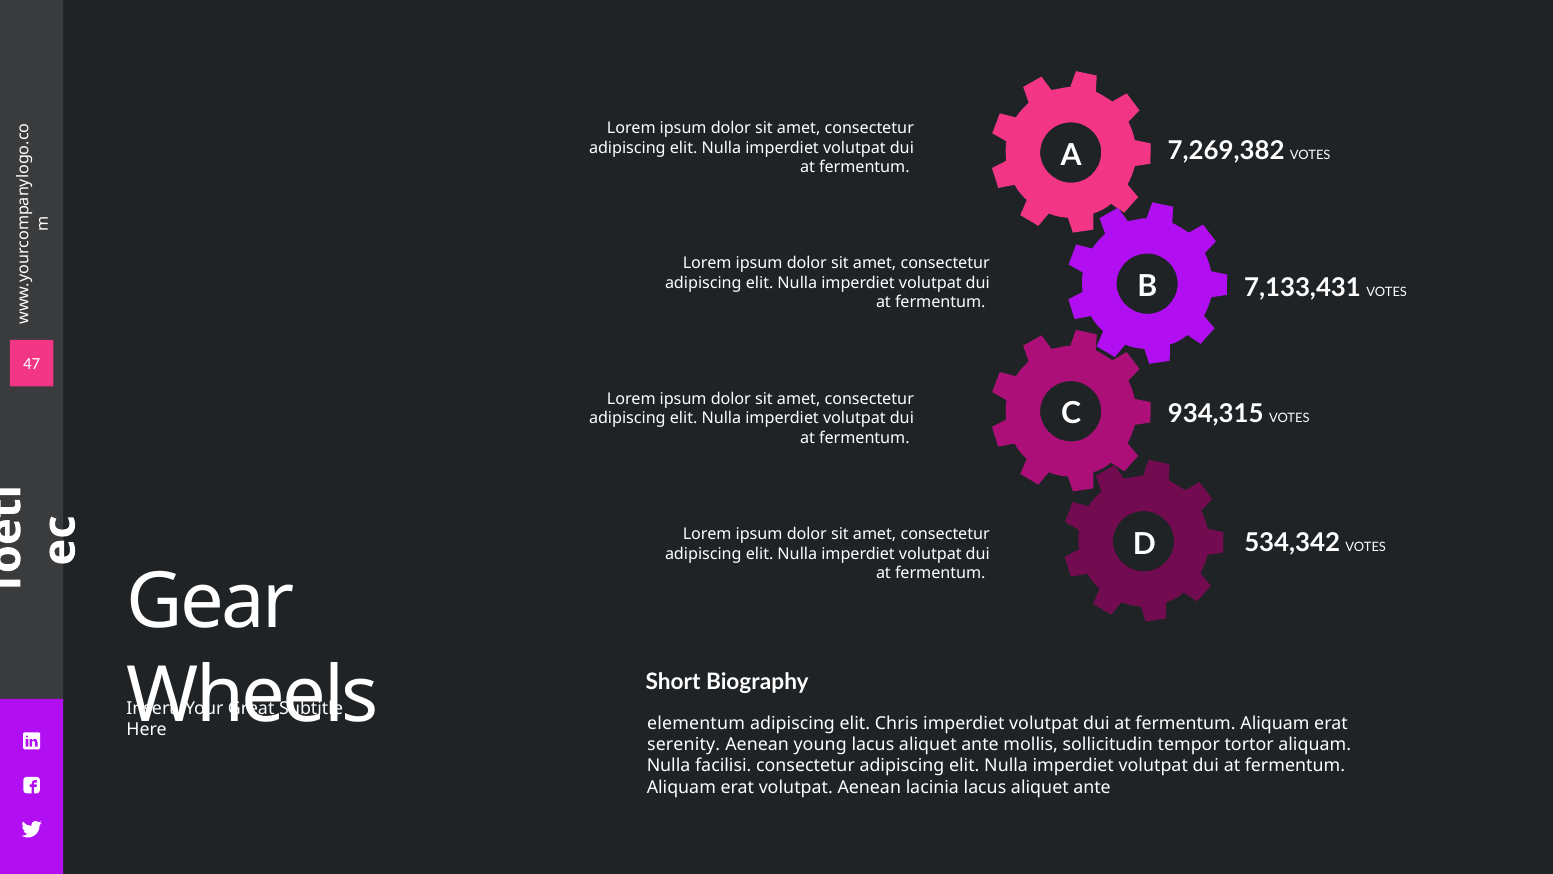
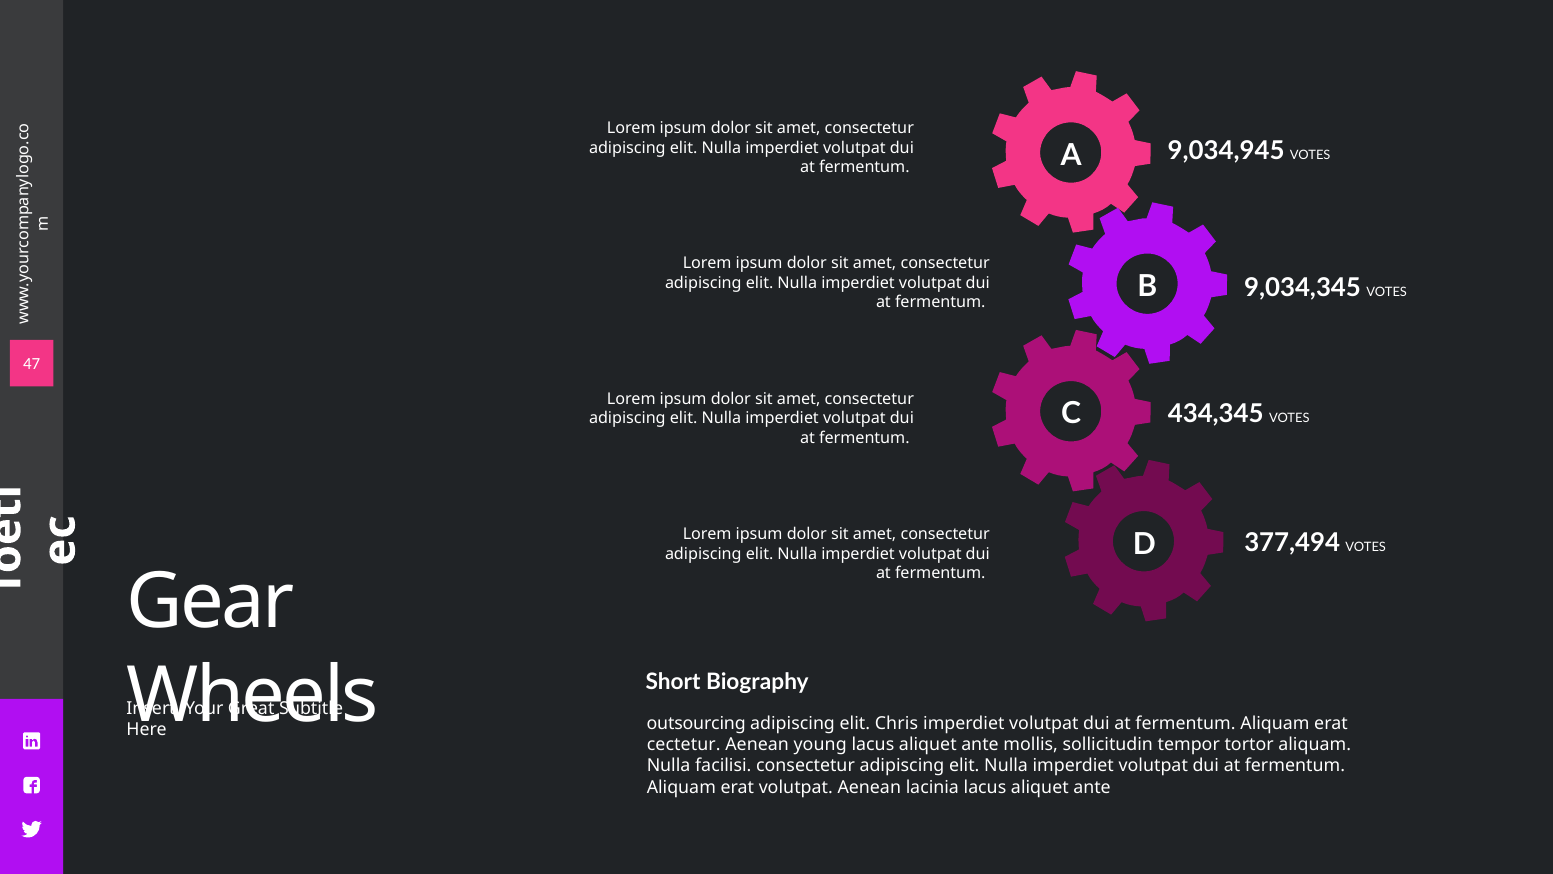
7,269,382: 7,269,382 -> 9,034,945 (1226, 151)
7,133,431: 7,133,431 -> 9,034,345 (1303, 288)
934,315: 934,315 -> 434,345 (1216, 414)
534,342: 534,342 -> 377,494 (1292, 543)
elementum: elementum -> outsourcing (696, 723)
serenity: serenity -> cectetur (684, 744)
